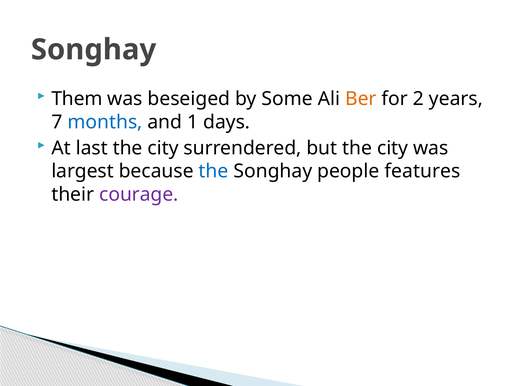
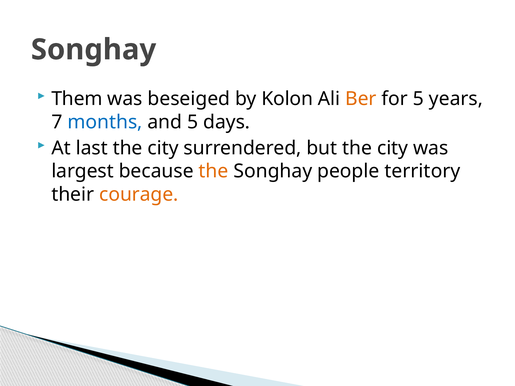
Some: Some -> Kolon (287, 99)
for 2: 2 -> 5 (418, 99)
and 1: 1 -> 5 (193, 122)
the colour: blue -> orange (214, 171)
features: features -> territory (422, 171)
courage colour: purple -> orange (139, 195)
